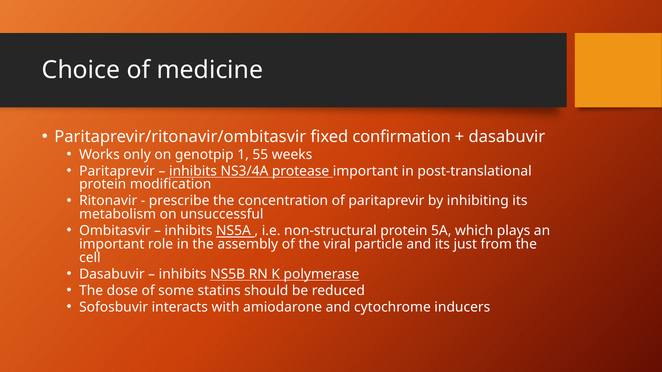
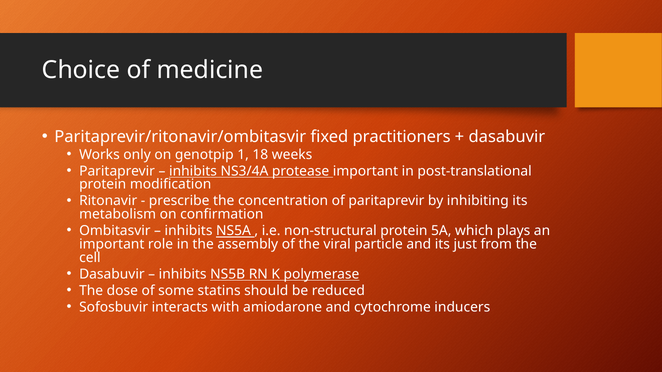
confirmation: confirmation -> practitioners (402, 137)
55: 55 -> 18 (260, 155)
unsuccessful: unsuccessful -> confirmation (222, 215)
